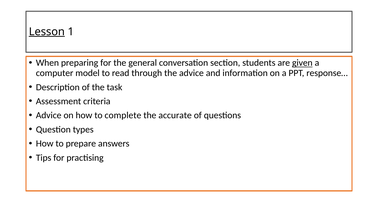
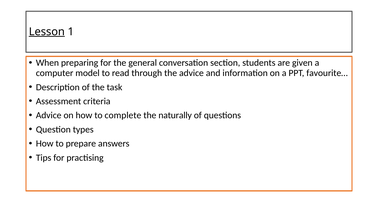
given underline: present -> none (302, 63)
response…: response… -> favourite… (327, 73)
accurate: accurate -> naturally (175, 116)
